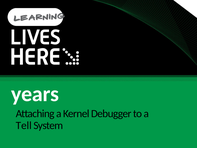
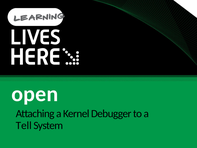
years: years -> open (35, 94)
